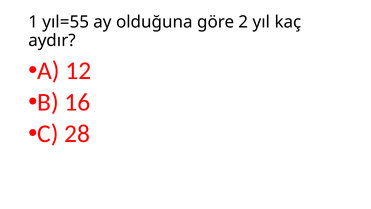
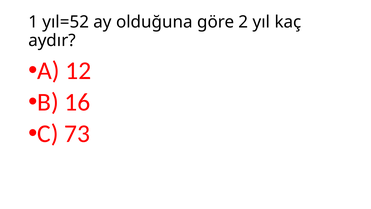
yıl=55: yıl=55 -> yıl=52 (66, 22)
28: 28 -> 73 (77, 133)
